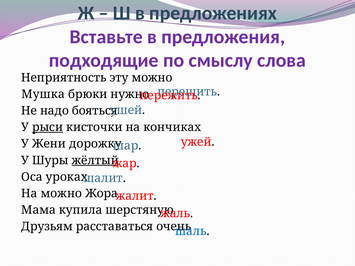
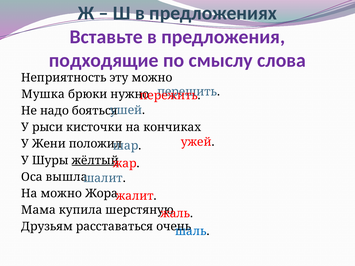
рыси underline: present -> none (48, 127)
дорожку: дорожку -> положил (95, 144)
уроках: уроках -> вышла (67, 177)
